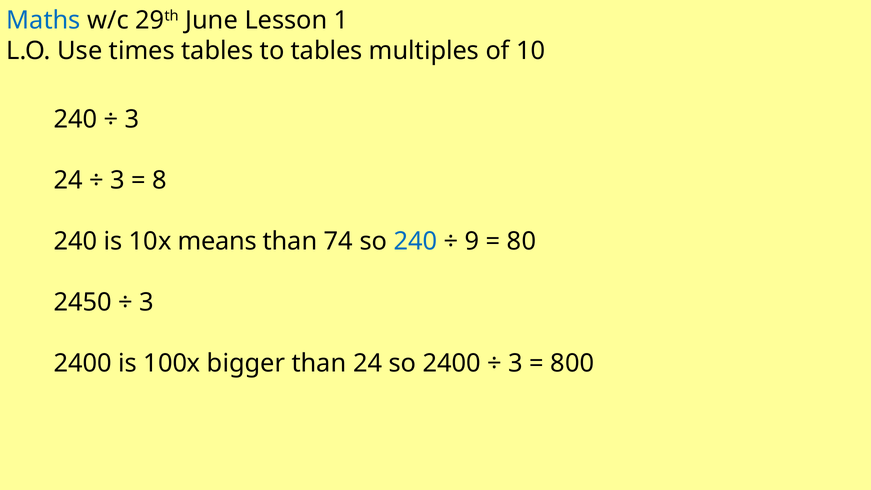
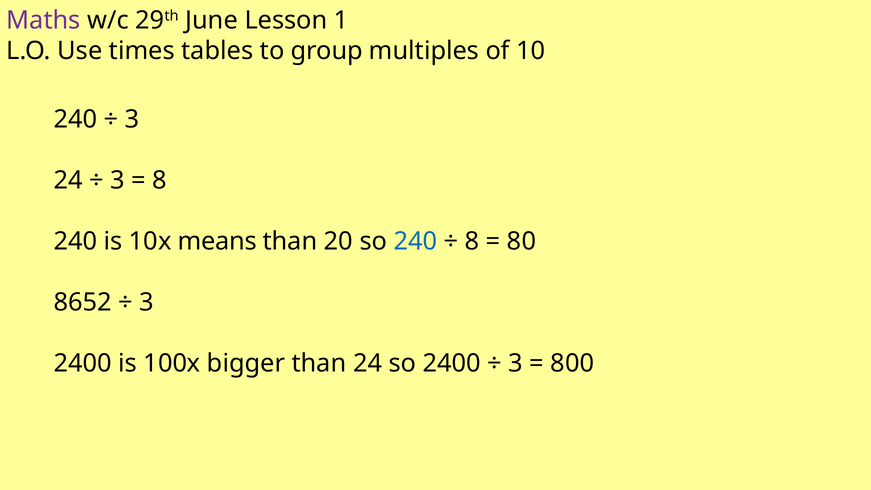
Maths colour: blue -> purple (44, 20)
to tables: tables -> group (327, 51)
74: 74 -> 20 (339, 241)
9: 9 -> 8 (472, 241)
2450: 2450 -> 8652 (83, 302)
